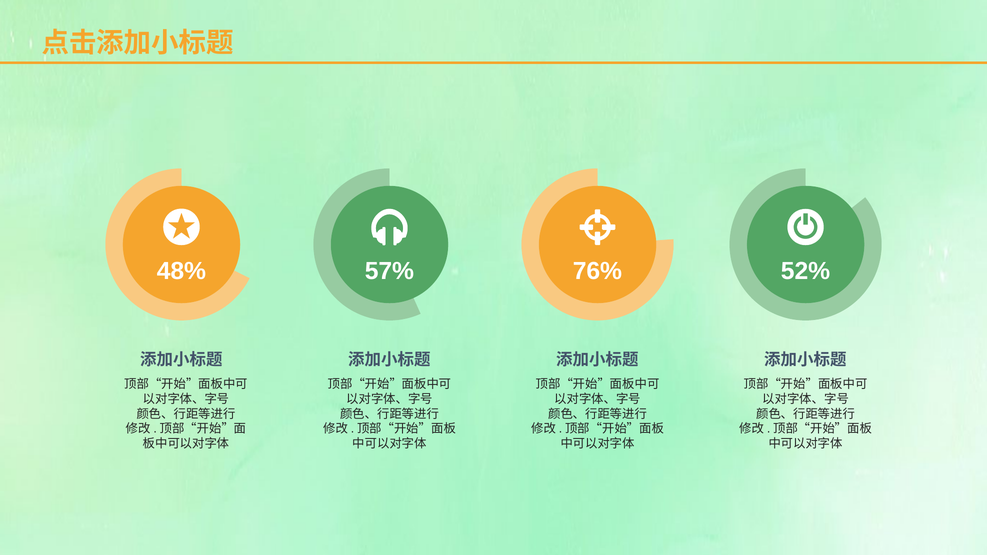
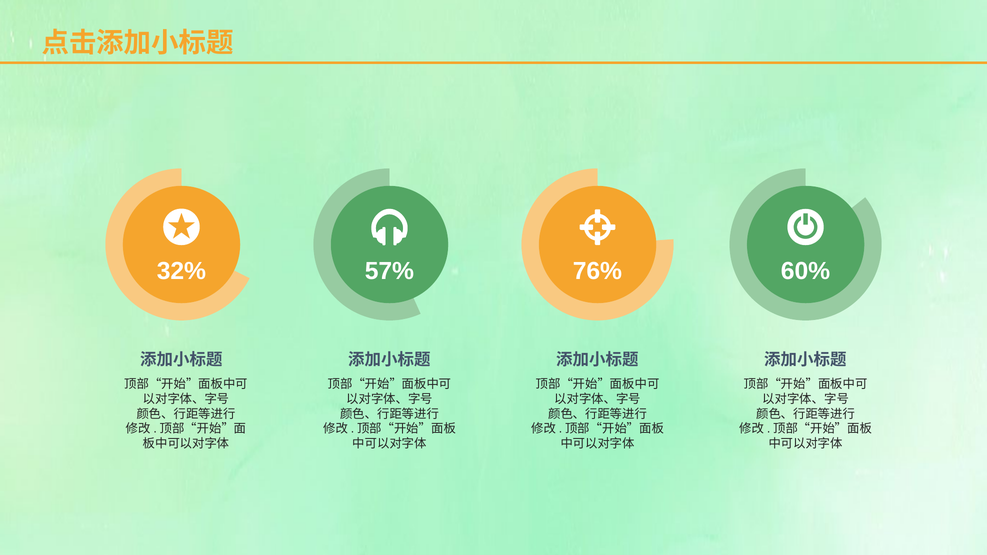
48%: 48% -> 32% (181, 271)
52%: 52% -> 60% (806, 271)
